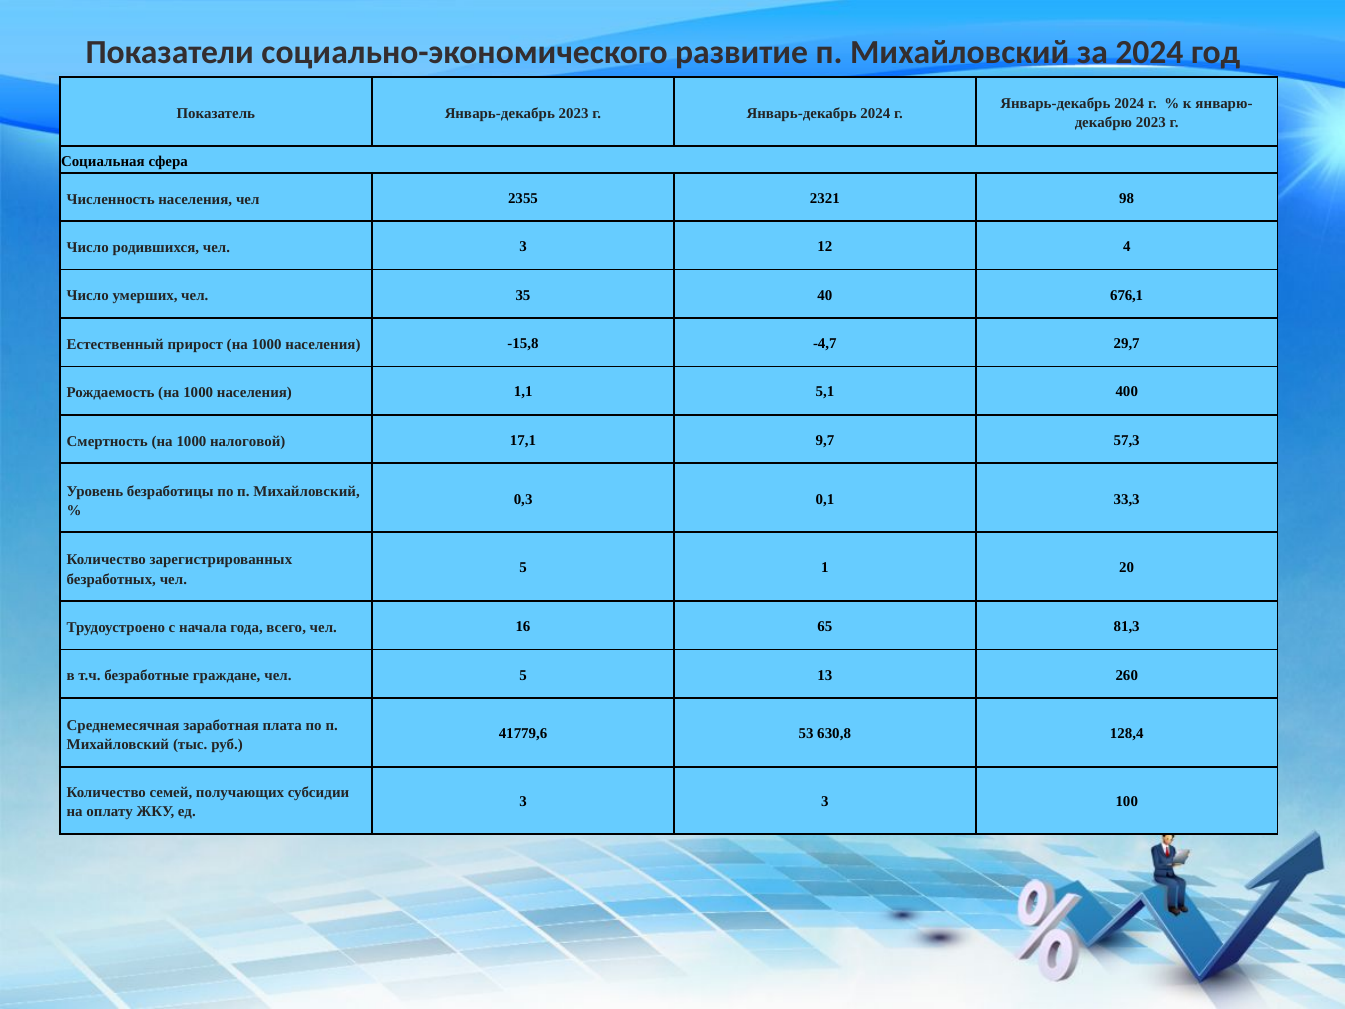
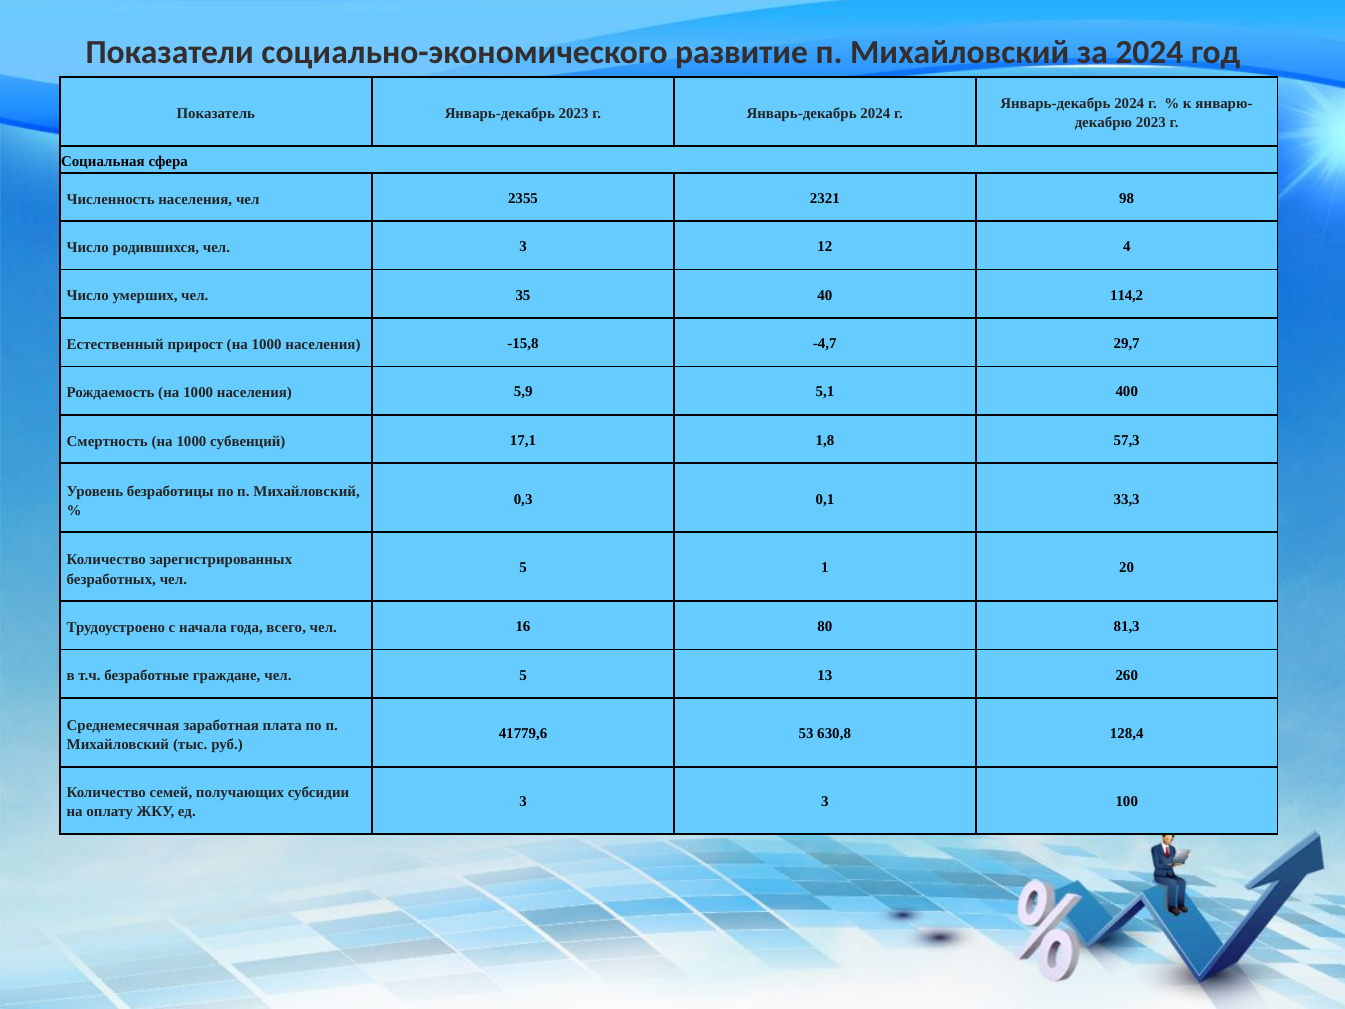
676,1: 676,1 -> 114,2 (1127, 295)
1,1: 1,1 -> 5,9 (523, 392)
налоговой: налоговой -> субвенций (248, 441)
9,7: 9,7 -> 1,8 (825, 440)
65: 65 -> 80 (825, 627)
